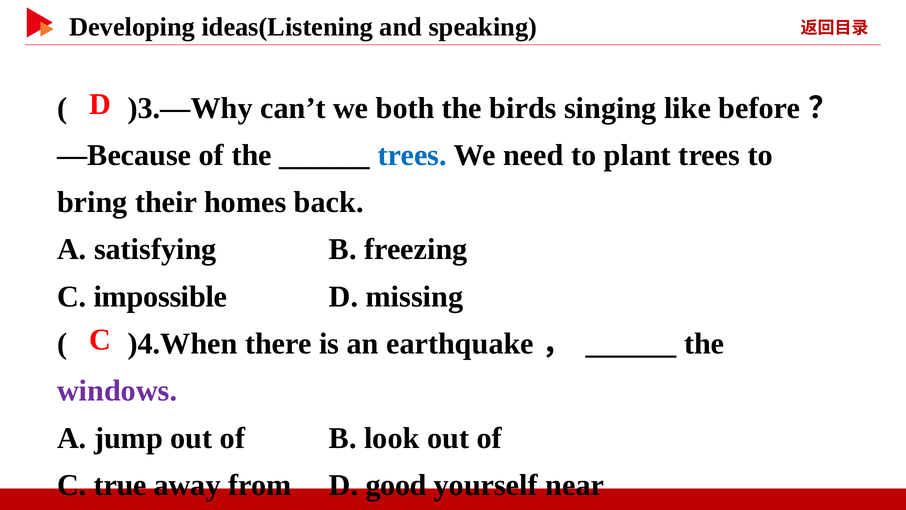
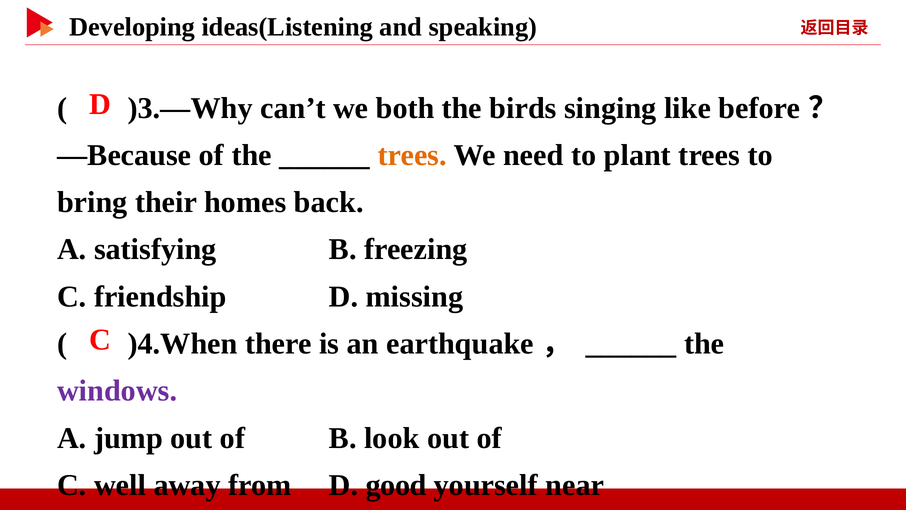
trees colour: blue -> orange (412, 155)
impossible: impossible -> friendship (160, 296)
true: true -> well (120, 485)
